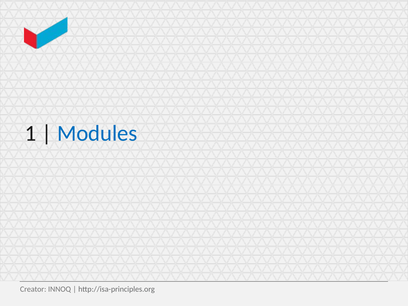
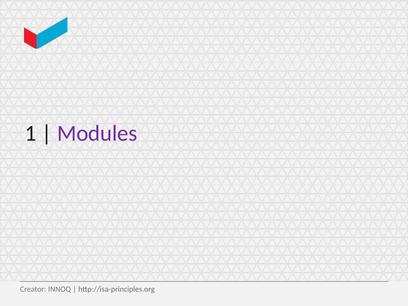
Modules colour: blue -> purple (97, 133)
